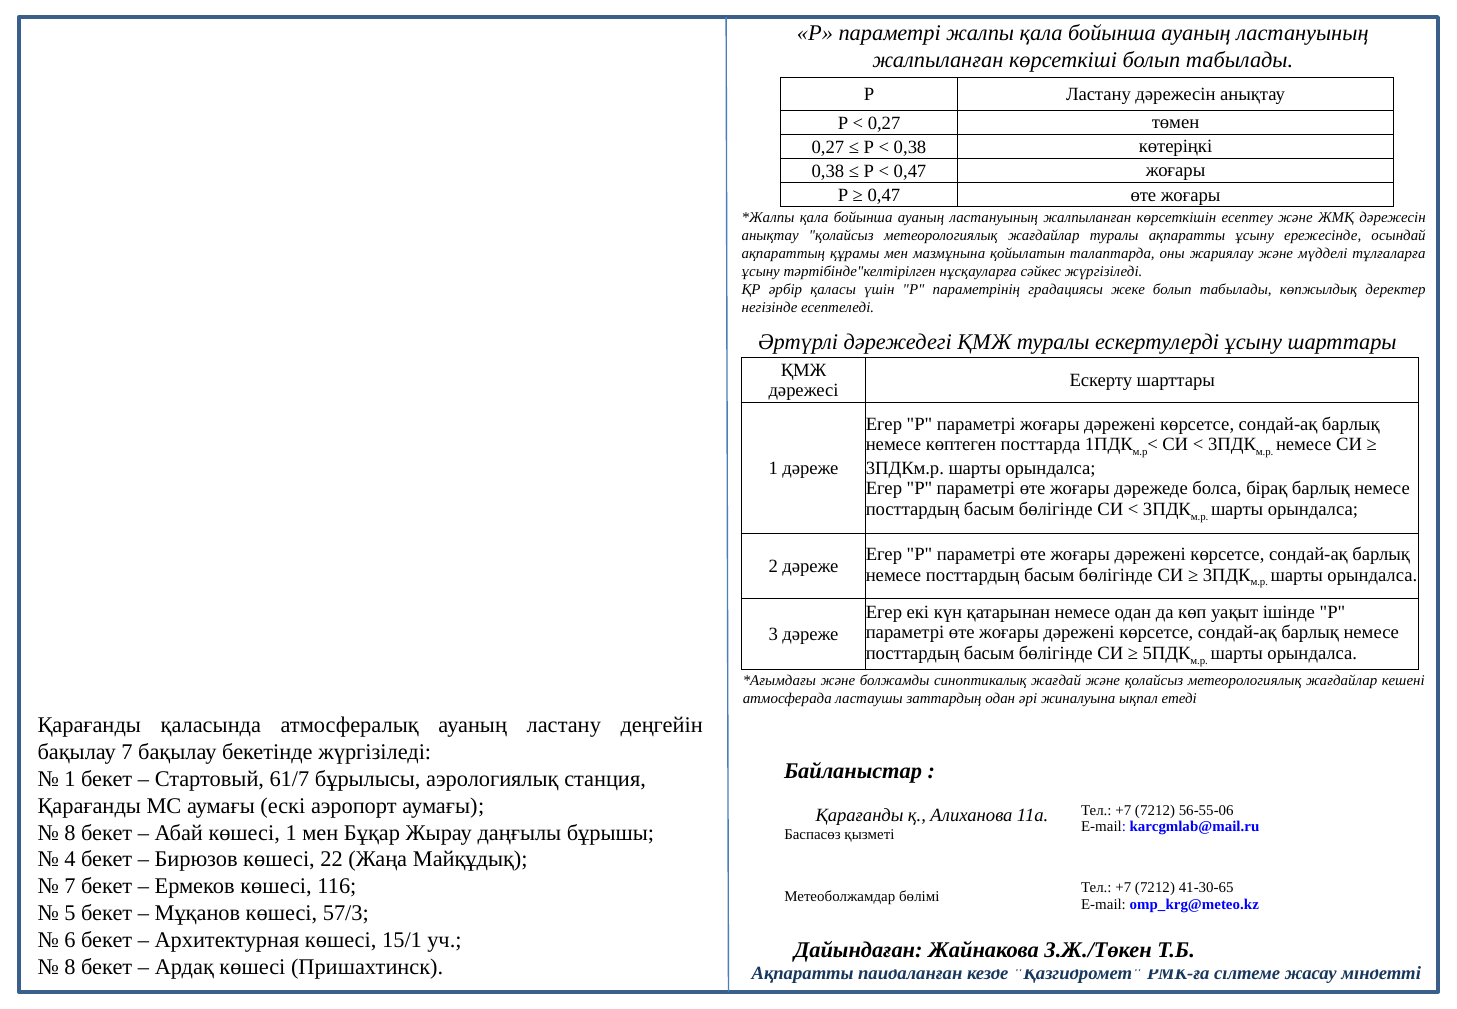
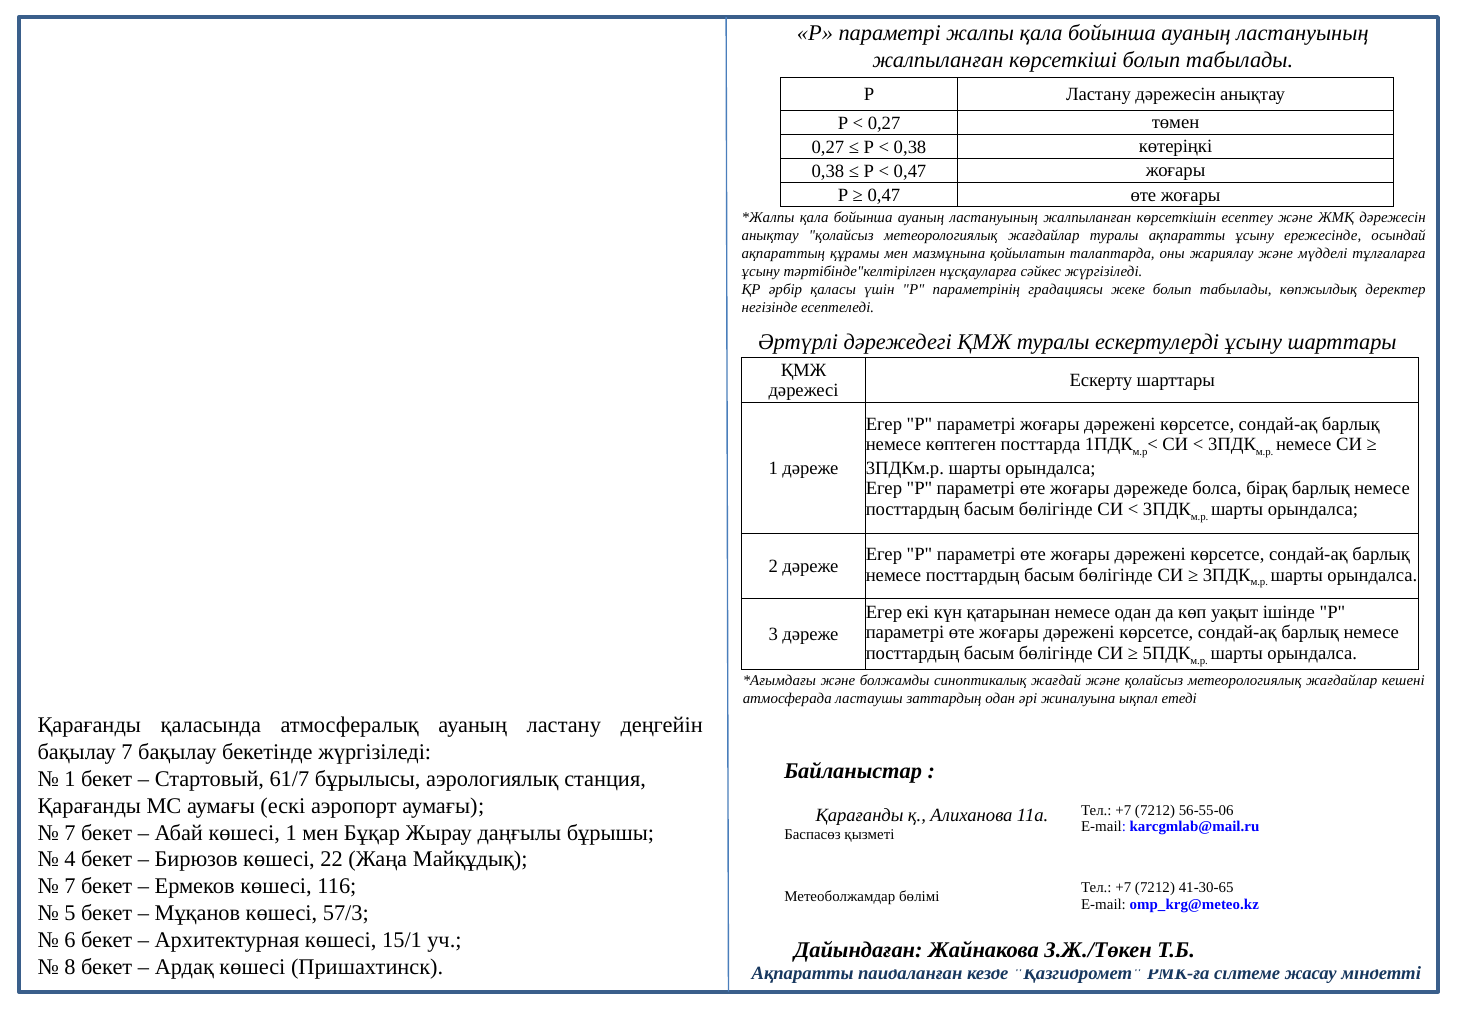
8: 8 -> 7 (70, 832)
